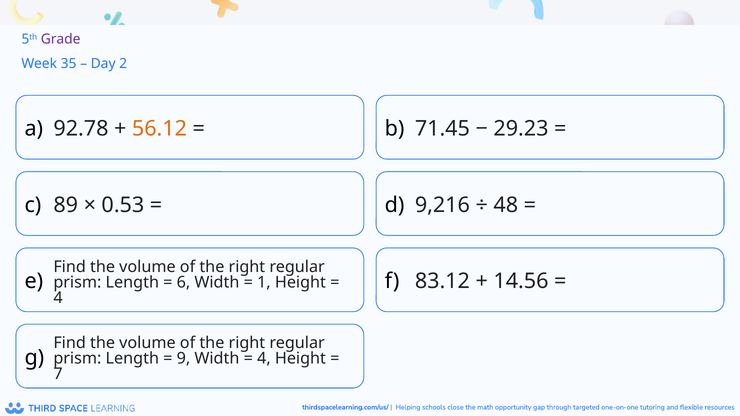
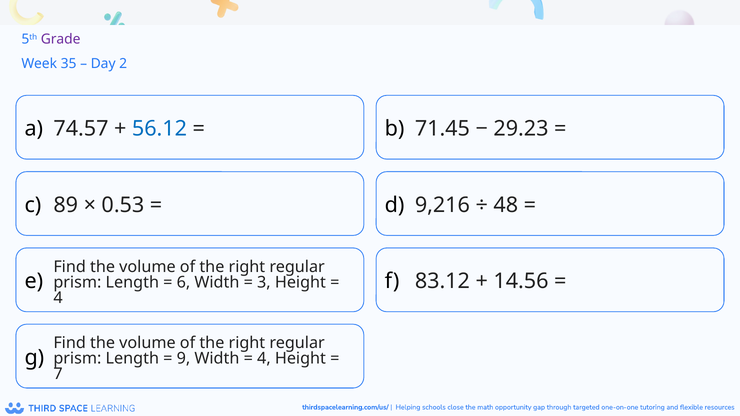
92.78: 92.78 -> 74.57 (81, 129)
56.12 colour: orange -> blue (159, 129)
1: 1 -> 3 (264, 282)
